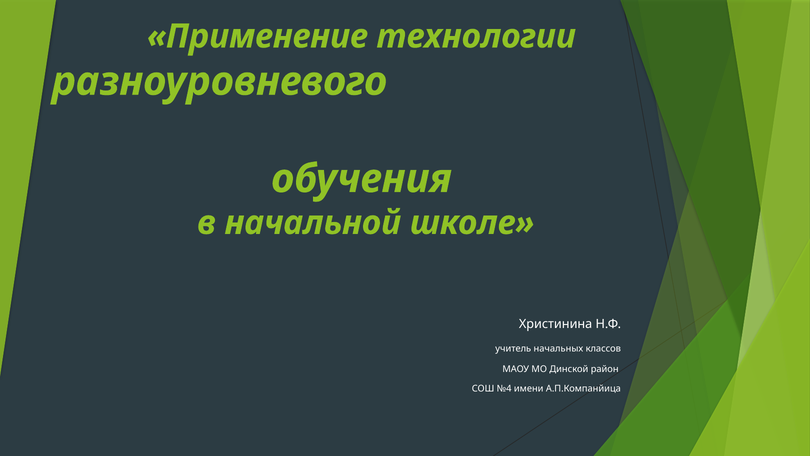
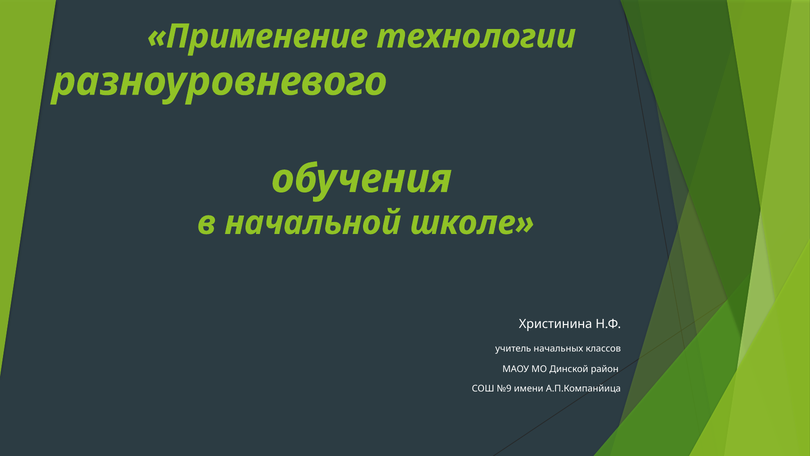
№4: №4 -> №9 (504, 388)
